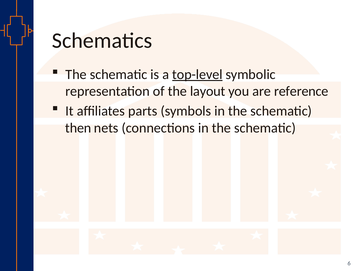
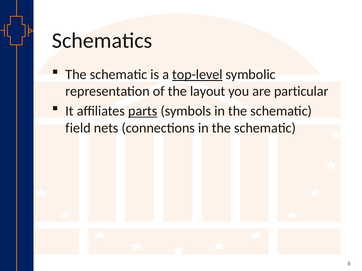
reference: reference -> particular (301, 91)
parts underline: none -> present (143, 111)
then: then -> field (78, 128)
